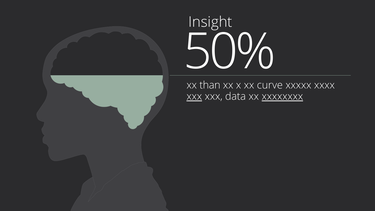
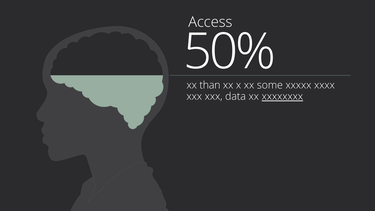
Insight: Insight -> Access (210, 22)
curve: curve -> some (270, 85)
xxx underline: present -> none (194, 96)
